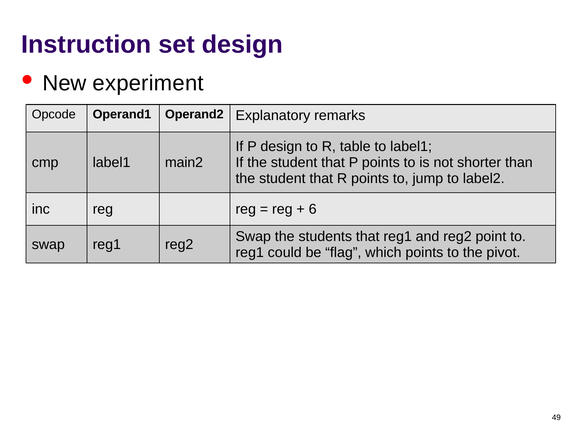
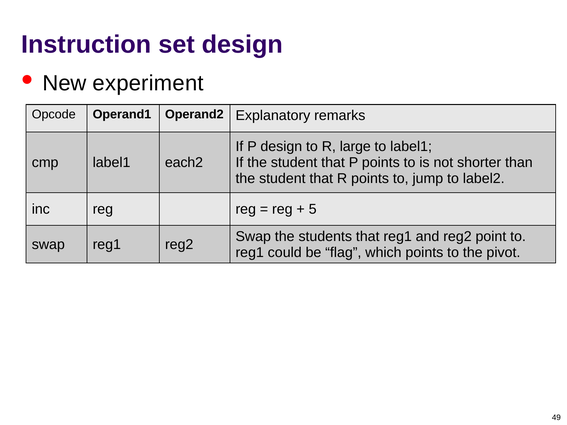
table: table -> large (355, 147)
main2: main2 -> each2 (184, 163)
6: 6 -> 5 (313, 209)
